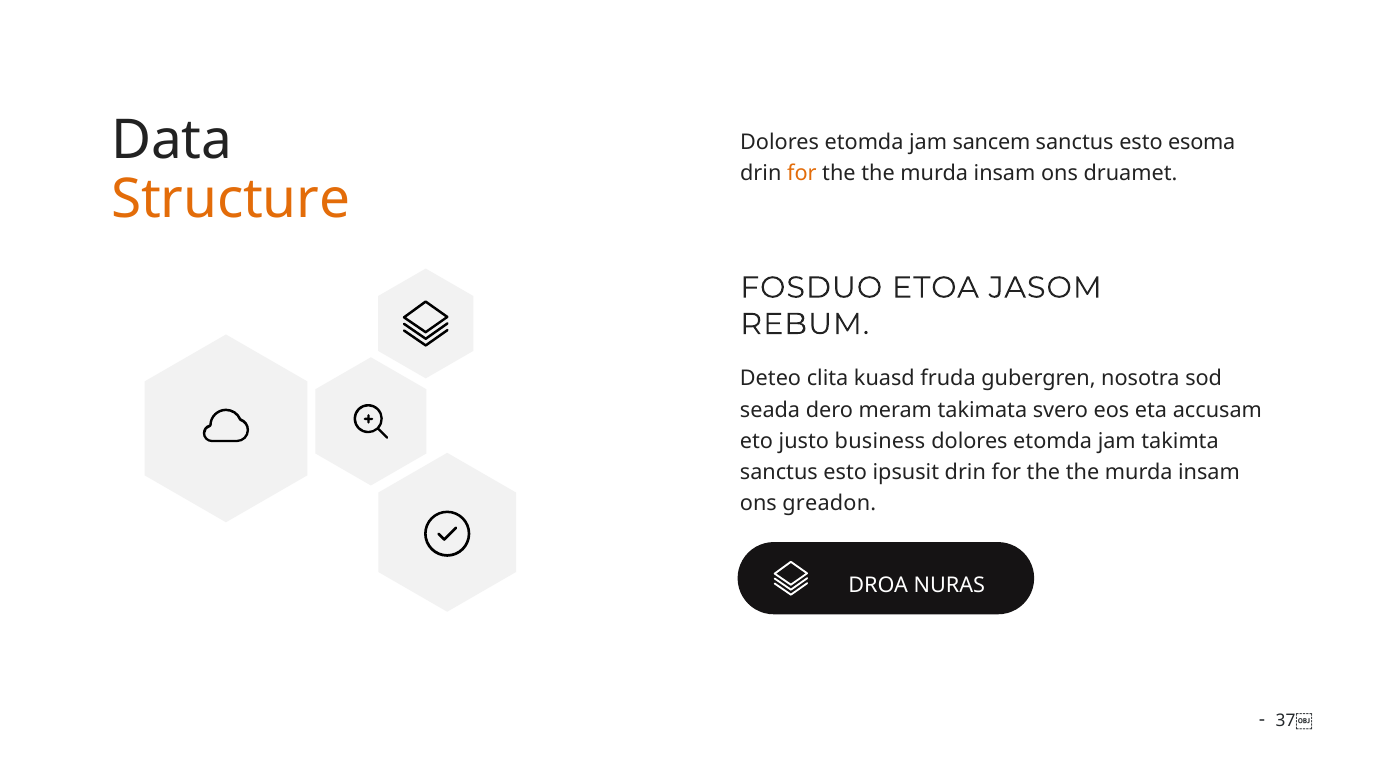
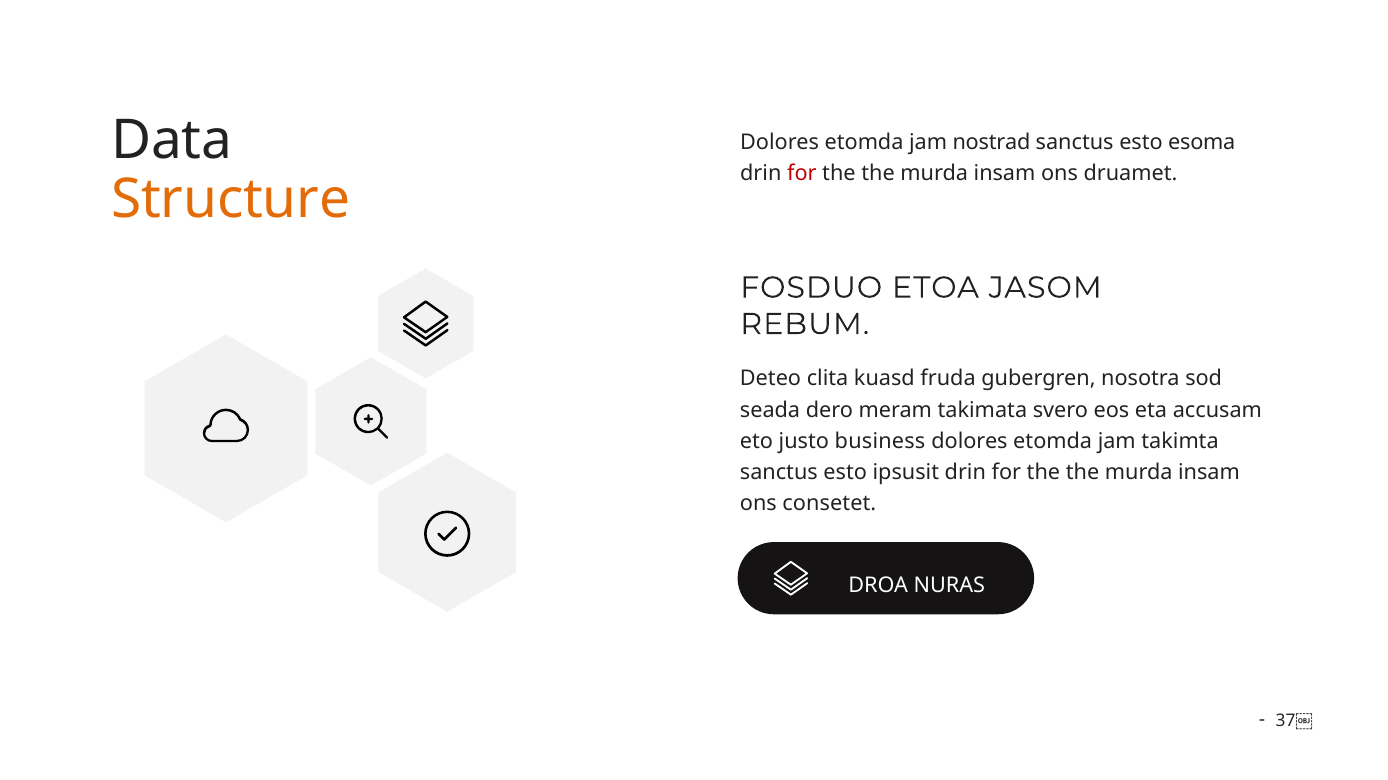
sancem: sancem -> nostrad (991, 142)
for colour: orange -> red (802, 174)
greadon: greadon -> consetet (829, 504)
